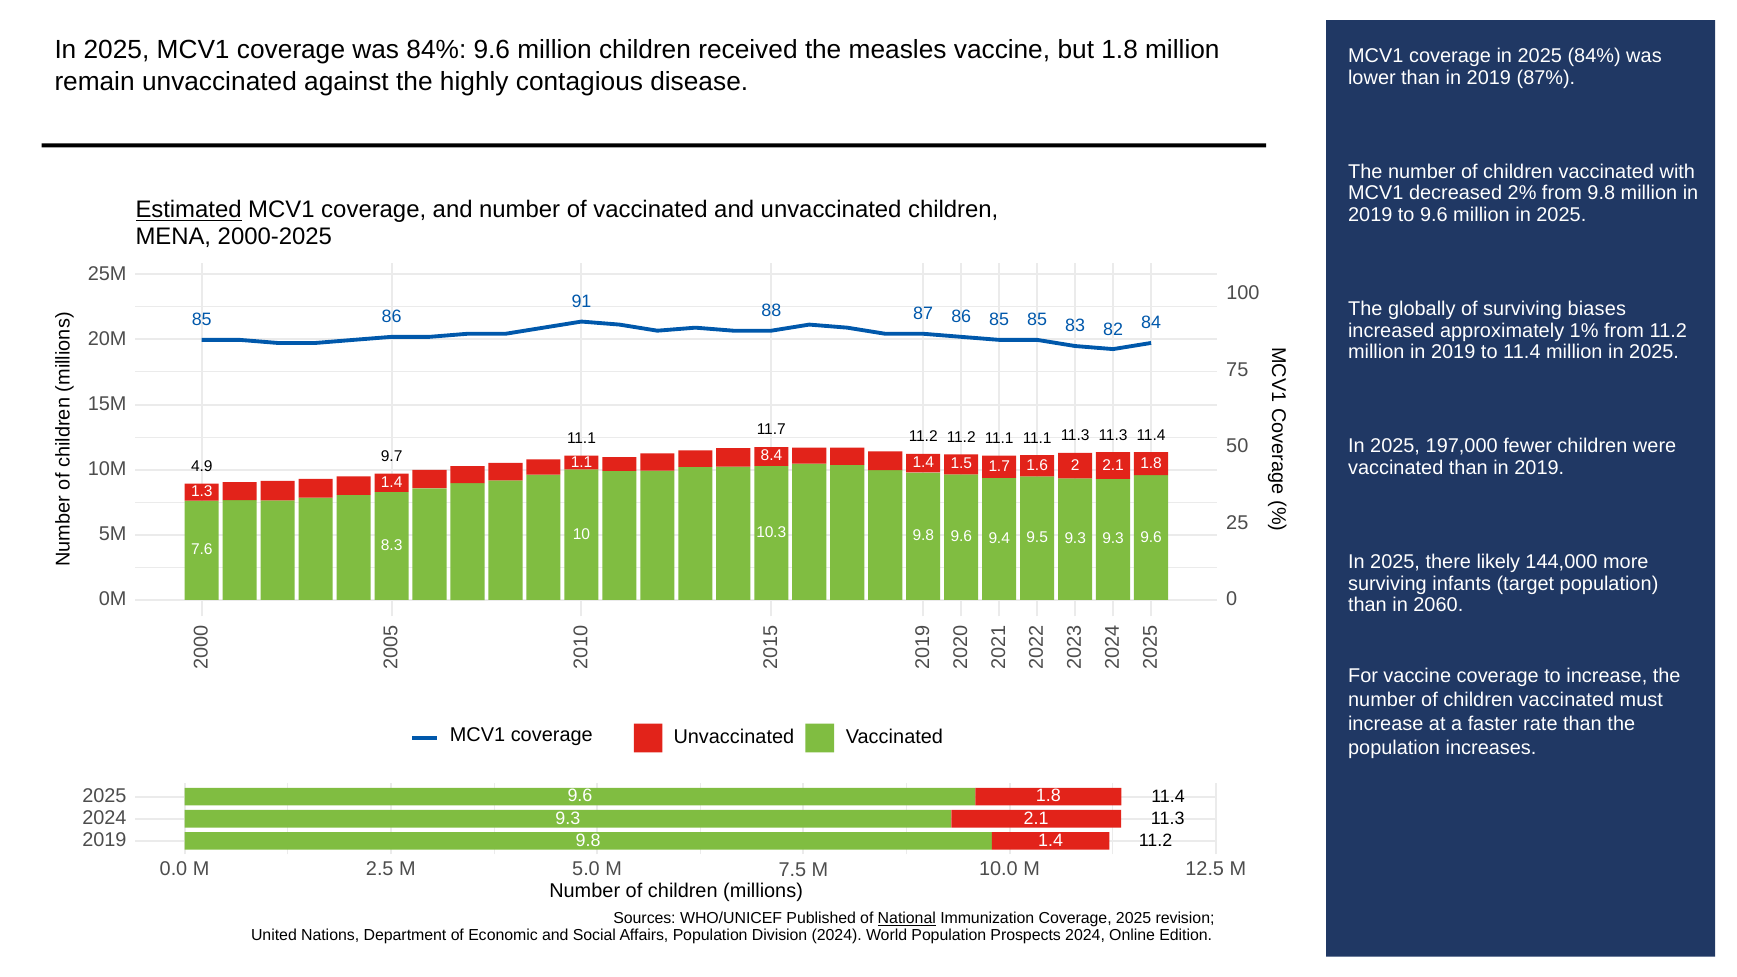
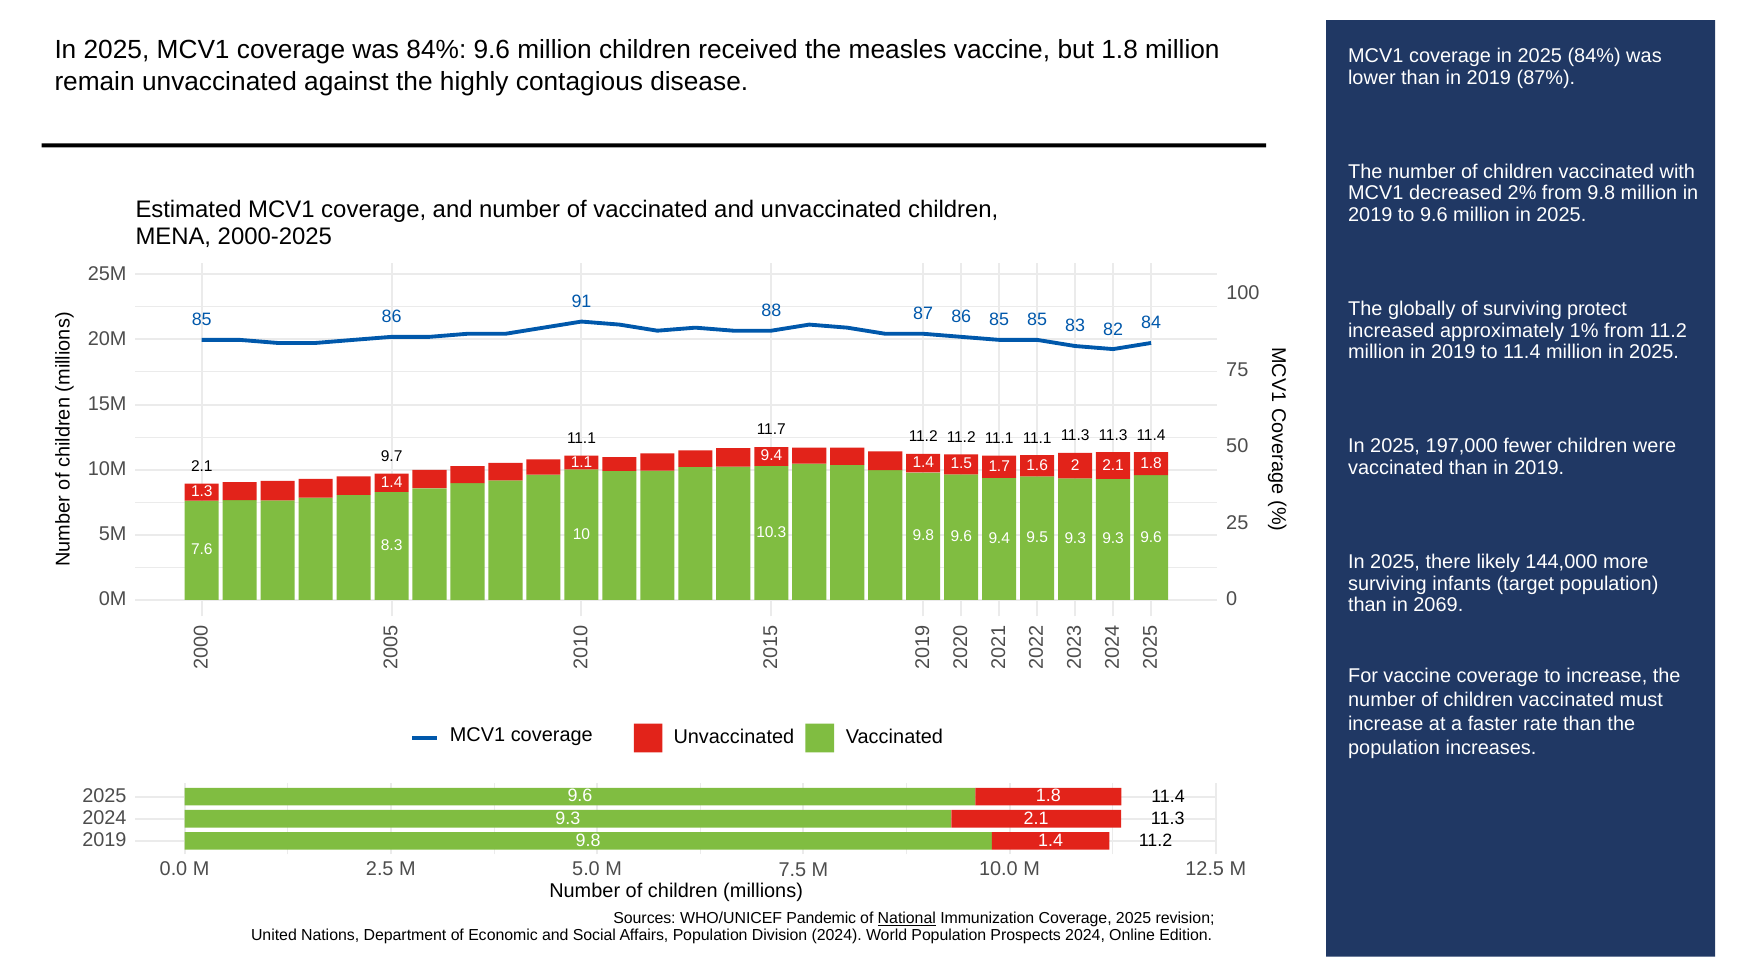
Estimated underline: present -> none (189, 210)
biases: biases -> protect (1597, 309)
8.4: 8.4 -> 9.4 (771, 456)
4.9: 4.9 -> 2.1 (202, 466)
2060: 2060 -> 2069 (1438, 605)
Published: Published -> Pandemic (821, 918)
